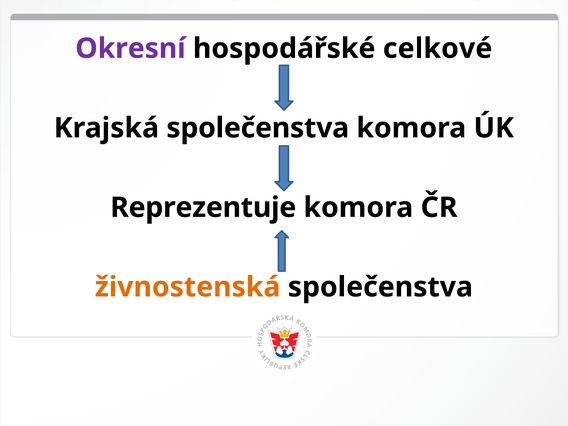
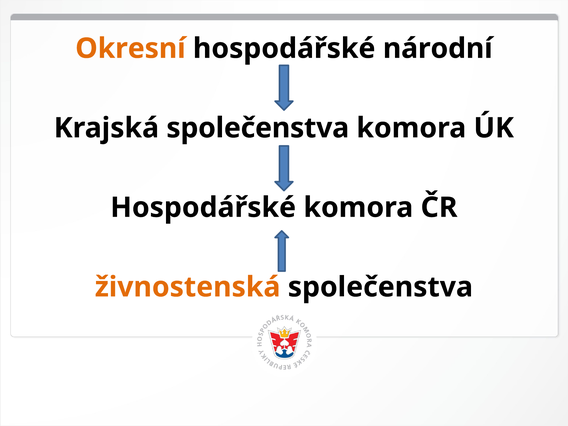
Okresní colour: purple -> orange (130, 49)
celkové: celkové -> národní (438, 49)
Reprezentuje: Reprezentuje -> Hospodářské (203, 208)
